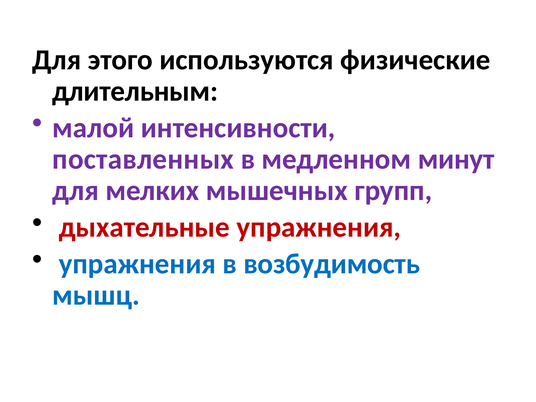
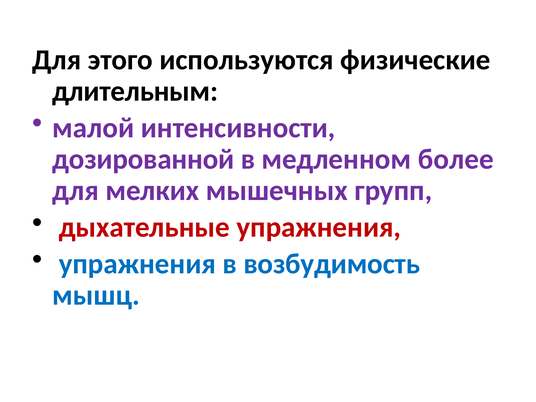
поставленных: поставленных -> дозированной (143, 159)
минут: минут -> более (456, 159)
